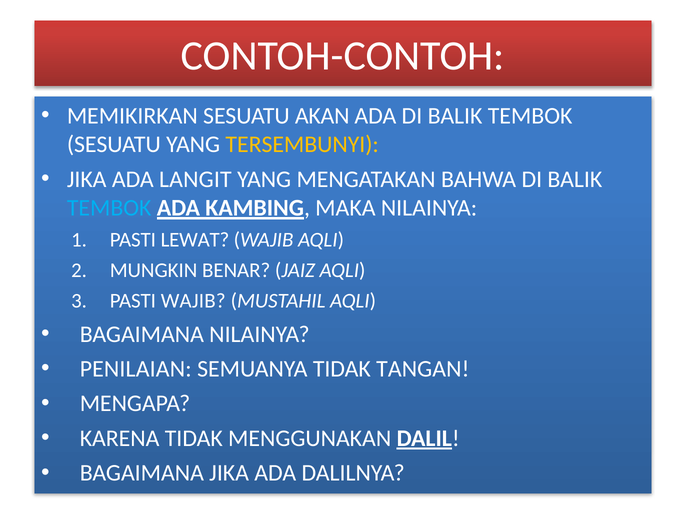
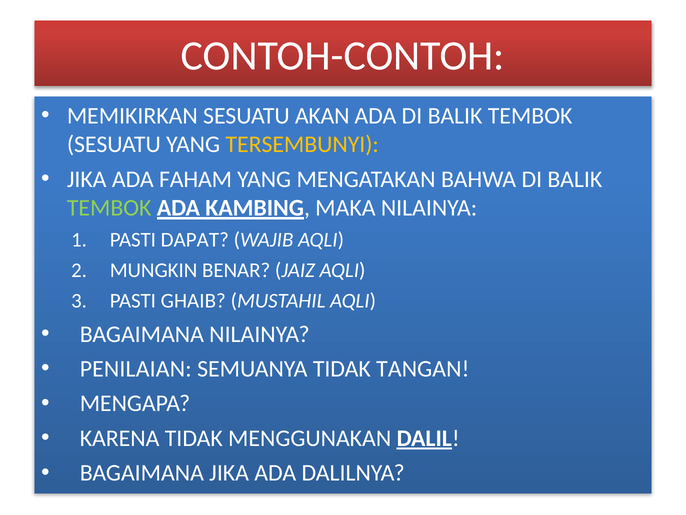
LANGIT: LANGIT -> FAHAM (196, 179)
TEMBOK colour: light blue -> light green (109, 208)
LEWAT: LEWAT -> DAPAT (195, 240)
PASTI WAJIB: WAJIB -> GHAIB (193, 301)
